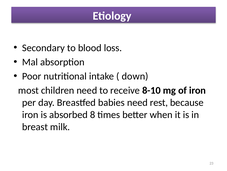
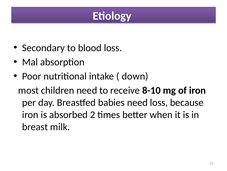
need rest: rest -> loss (159, 102)
8: 8 -> 2 (93, 114)
